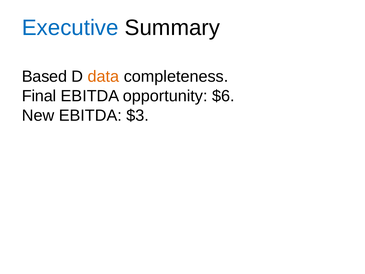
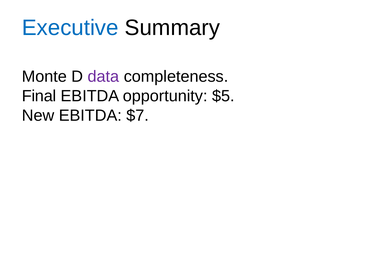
Based: Based -> Monte (44, 77)
data colour: orange -> purple (103, 77)
$6: $6 -> $5 (223, 96)
$3: $3 -> $7 (138, 115)
